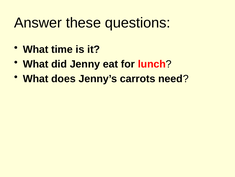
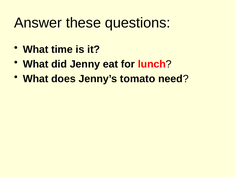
carrots: carrots -> tomato (138, 79)
